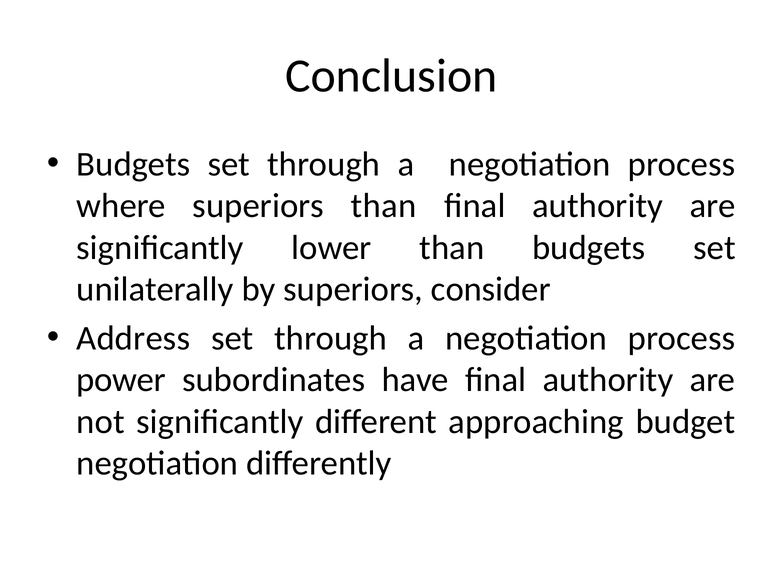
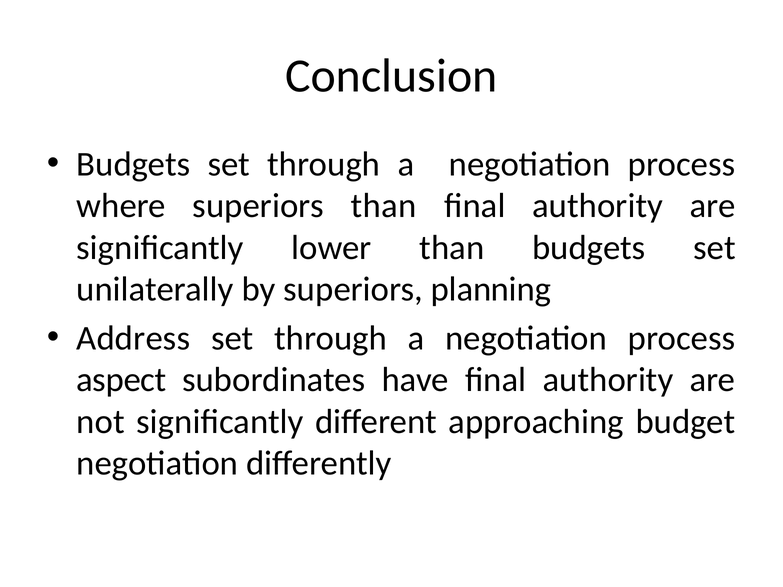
consider: consider -> planning (491, 290)
power: power -> aspect (121, 380)
